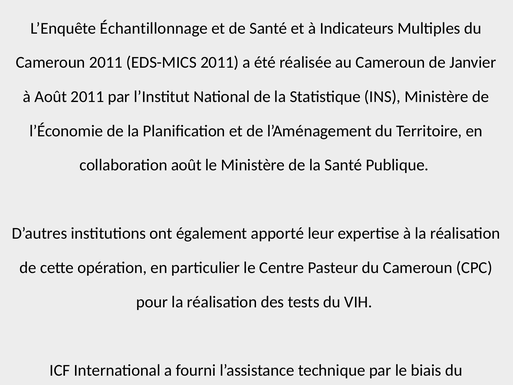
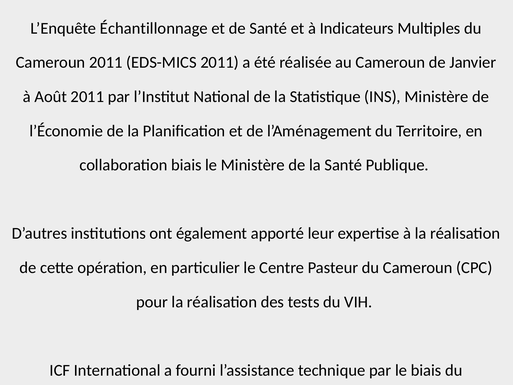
collaboration août: août -> biais (186, 165)
